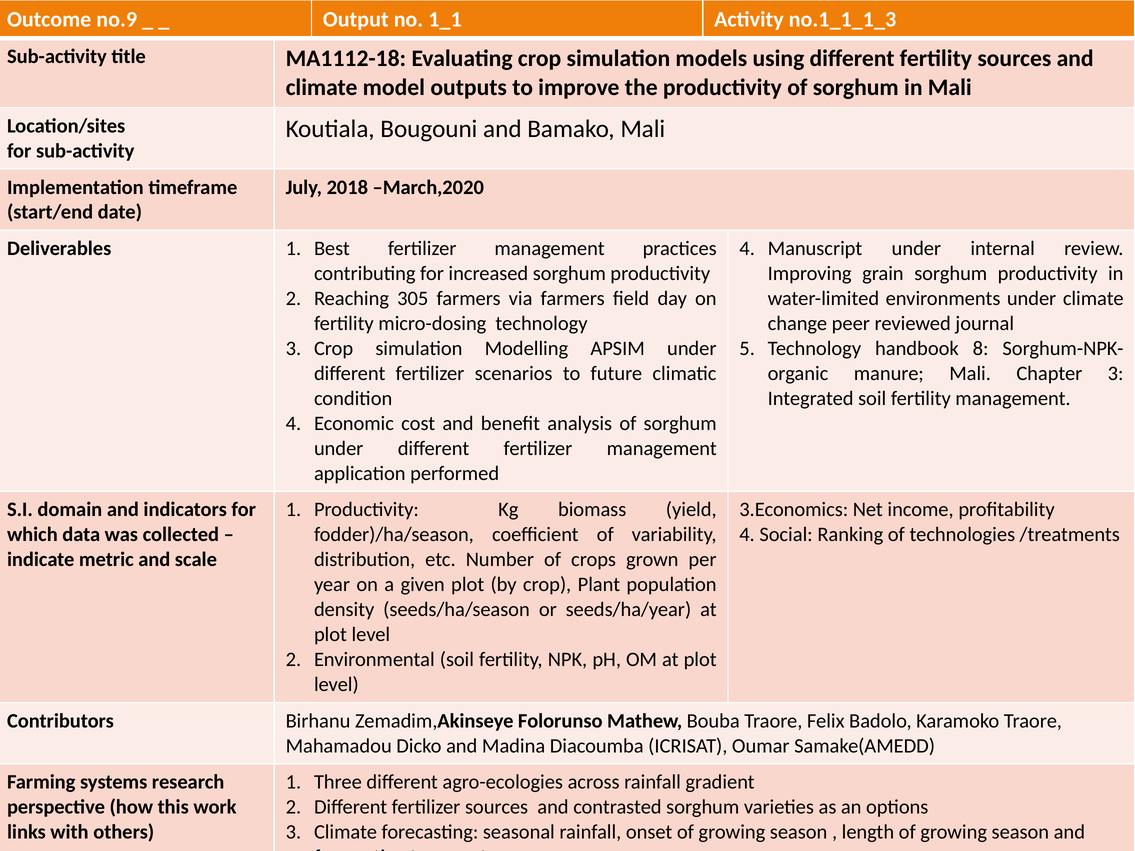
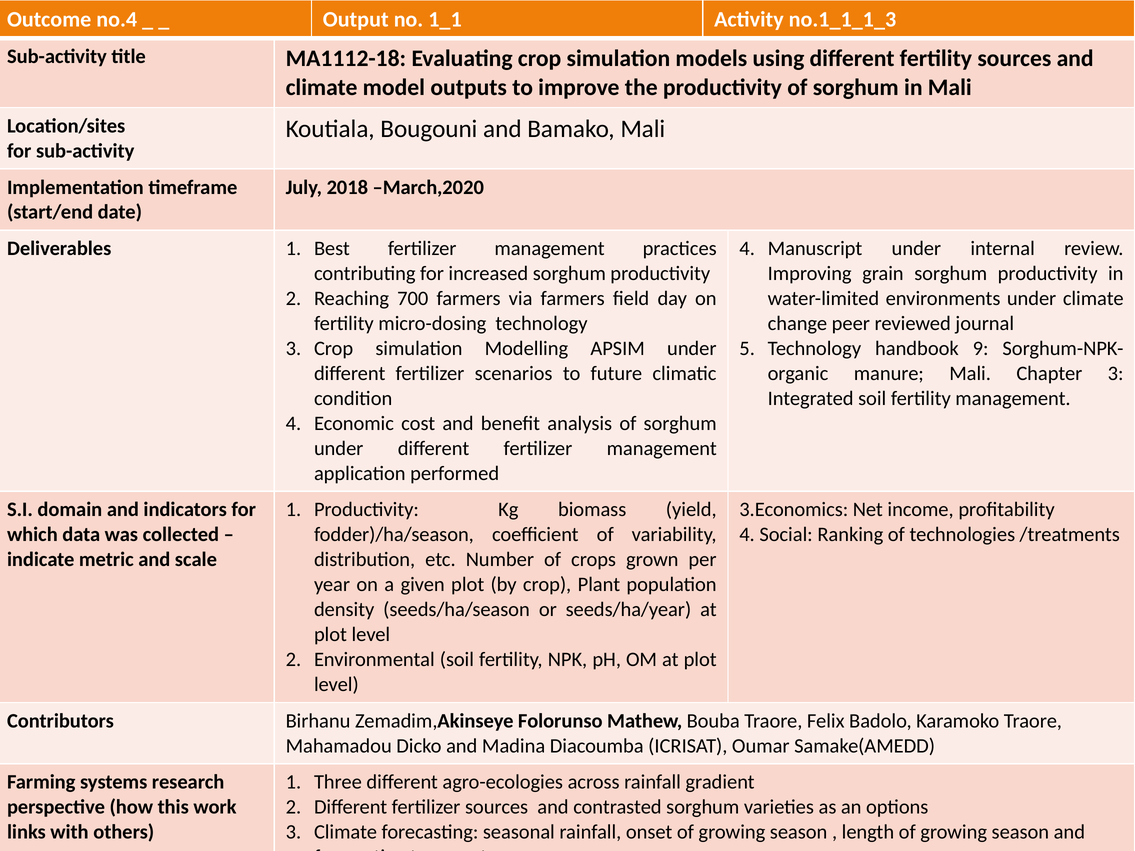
no.9: no.9 -> no.4 (117, 19)
305: 305 -> 700 (413, 299)
8: 8 -> 9 (981, 349)
